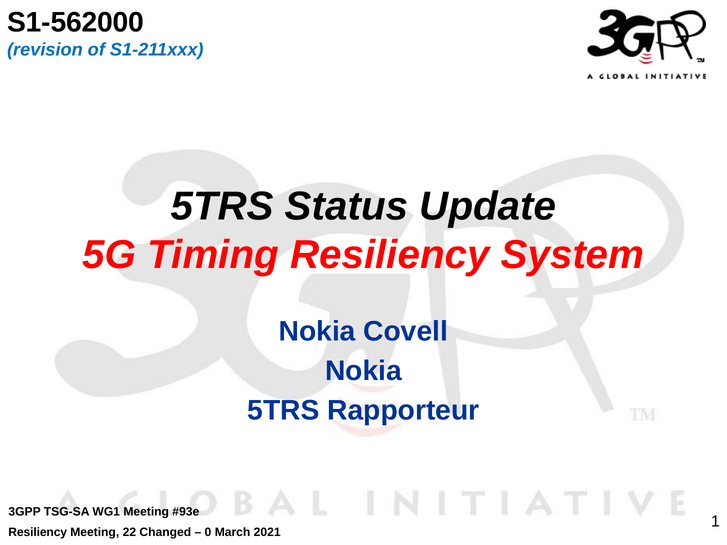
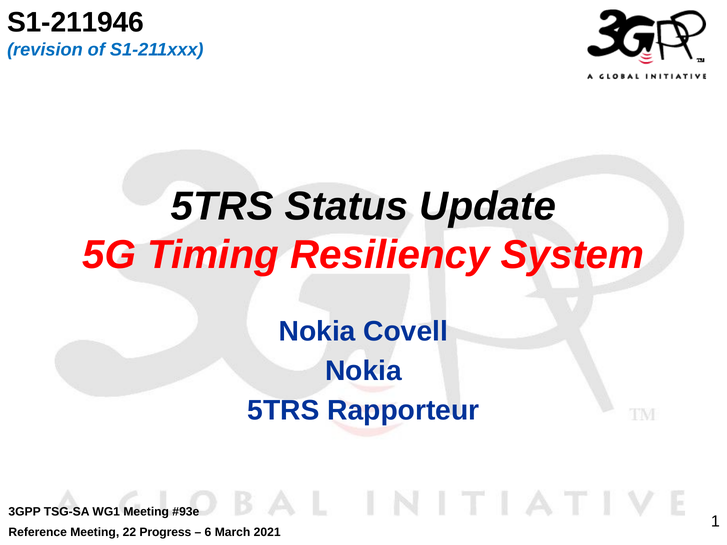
S1-562000: S1-562000 -> S1-211946 (75, 23)
Resiliency: Resiliency -> Reference (38, 532)
Changed: Changed -> Progress (165, 532)
0: 0 -> 6 (208, 532)
